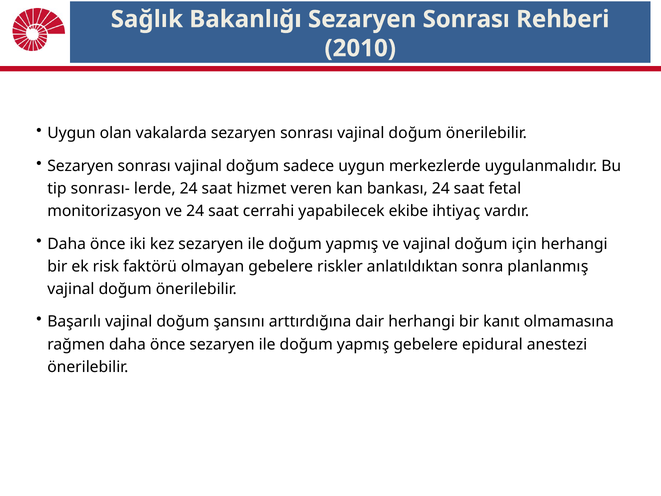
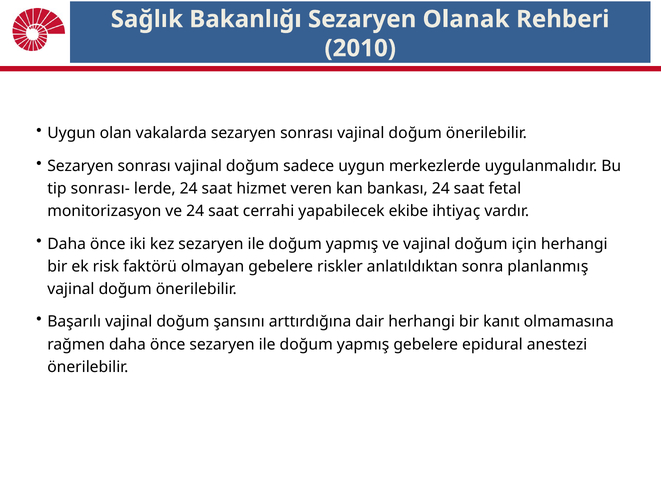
Bakanlığı Sezaryen Sonrası: Sonrası -> Olanak (466, 19)
